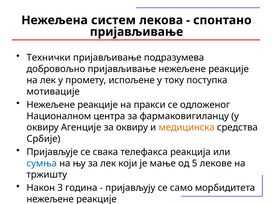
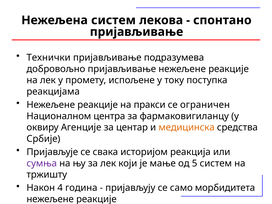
мотивације: мотивације -> реакцијама (53, 92)
одложеног: одложеног -> ограничен (205, 105)
за оквиру: оквиру -> центар (132, 127)
телефакса: телефакса -> историјом (144, 152)
сумња colour: blue -> purple (42, 163)
5 лекове: лекове -> систем (216, 163)
3: 3 -> 4 (60, 188)
